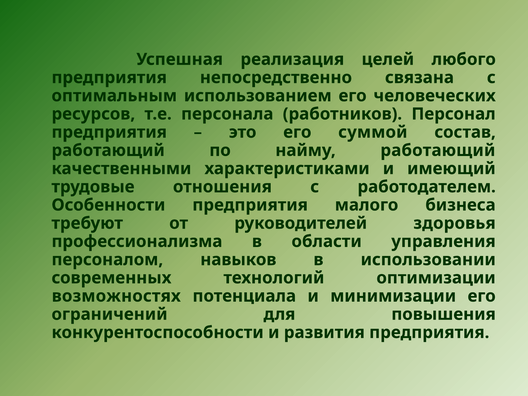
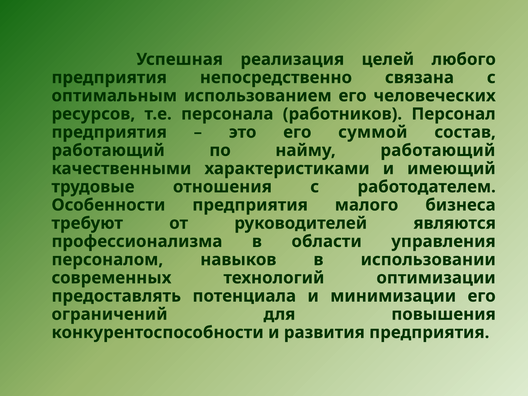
здоровья: здоровья -> являются (455, 223)
возможностях: возможностях -> предоставлять (116, 296)
